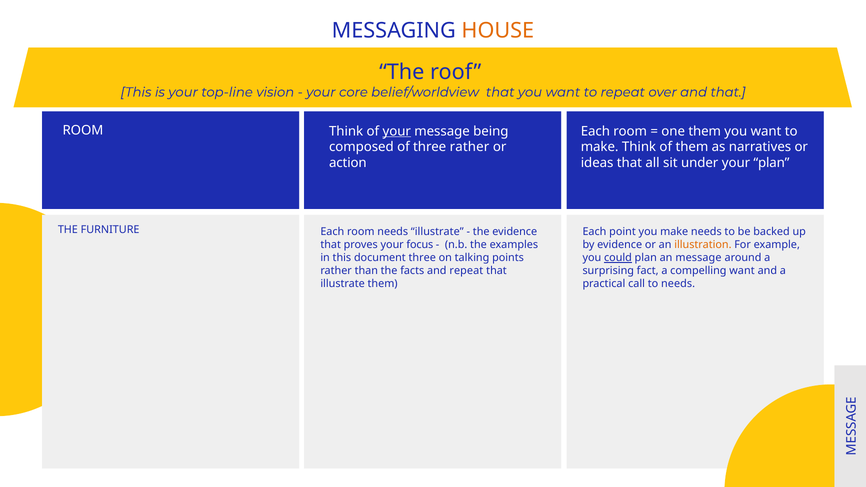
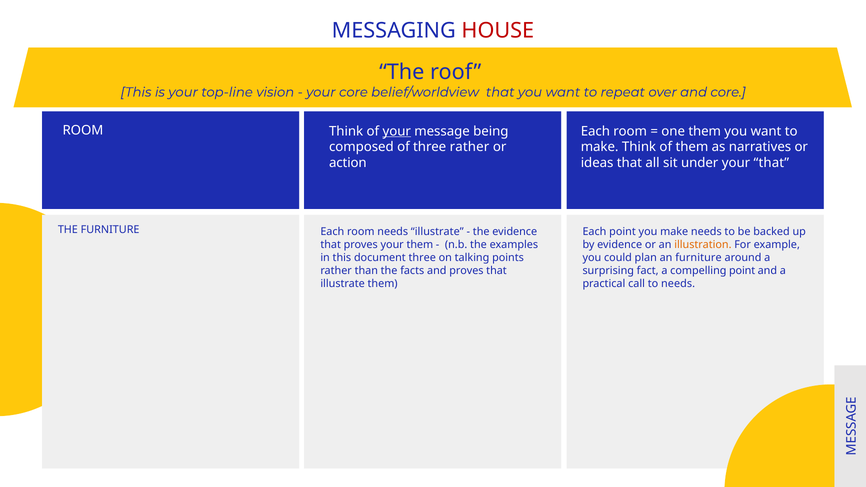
HOUSE colour: orange -> red (498, 31)
and that: that -> core (728, 92)
your plan: plan -> that (771, 163)
your focus: focus -> them (420, 245)
could underline: present -> none (618, 258)
an message: message -> furniture (698, 258)
and repeat: repeat -> proves (466, 271)
compelling want: want -> point (742, 271)
